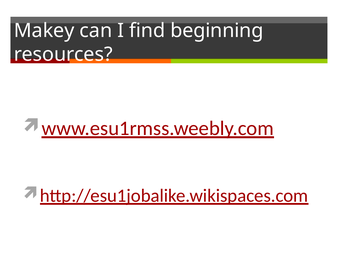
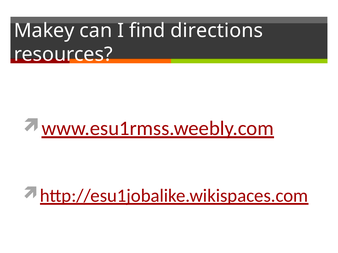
beginning: beginning -> directions (217, 31)
